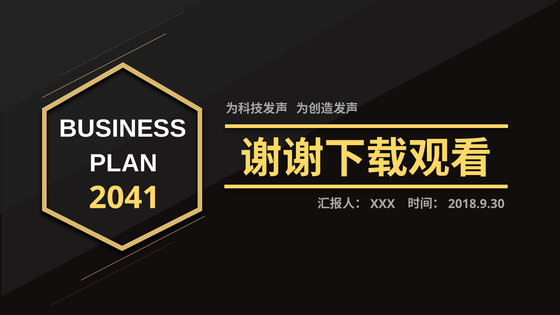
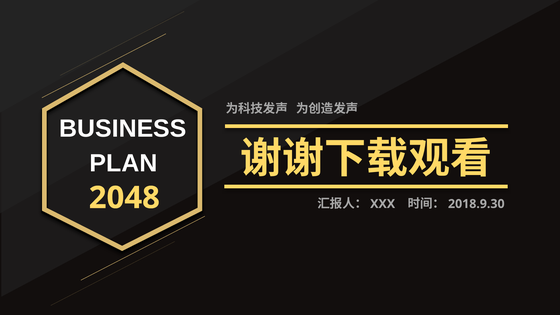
2041: 2041 -> 2048 (124, 198)
